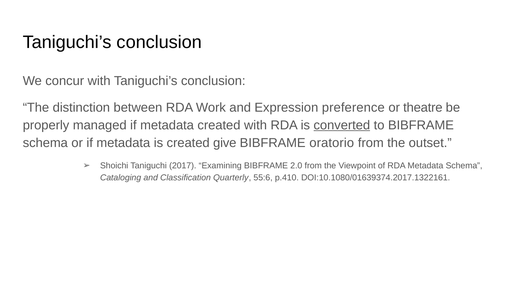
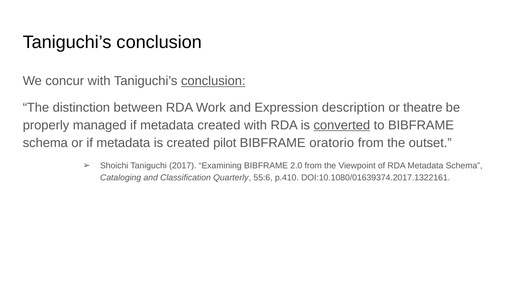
conclusion underline: none -> present (213, 81)
preference: preference -> description (353, 108)
give: give -> pilot (225, 143)
